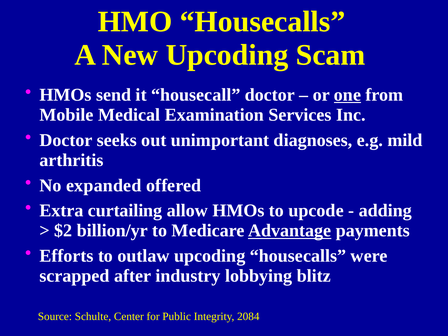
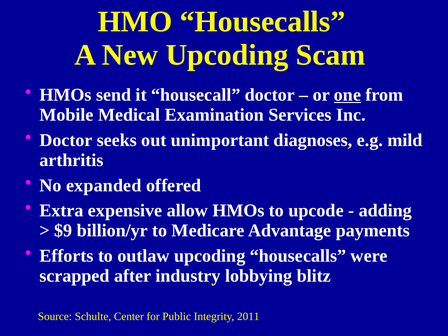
curtailing: curtailing -> expensive (125, 210)
$2: $2 -> $9 (63, 231)
Advantage underline: present -> none (290, 231)
2084: 2084 -> 2011 (248, 317)
